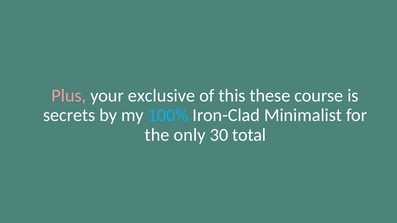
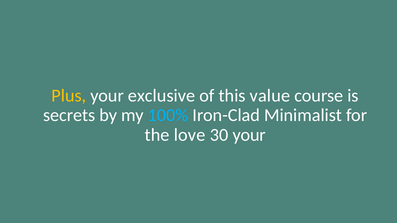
Plus colour: pink -> yellow (69, 96)
these: these -> value (270, 96)
only: only -> love (190, 135)
30 total: total -> your (249, 135)
